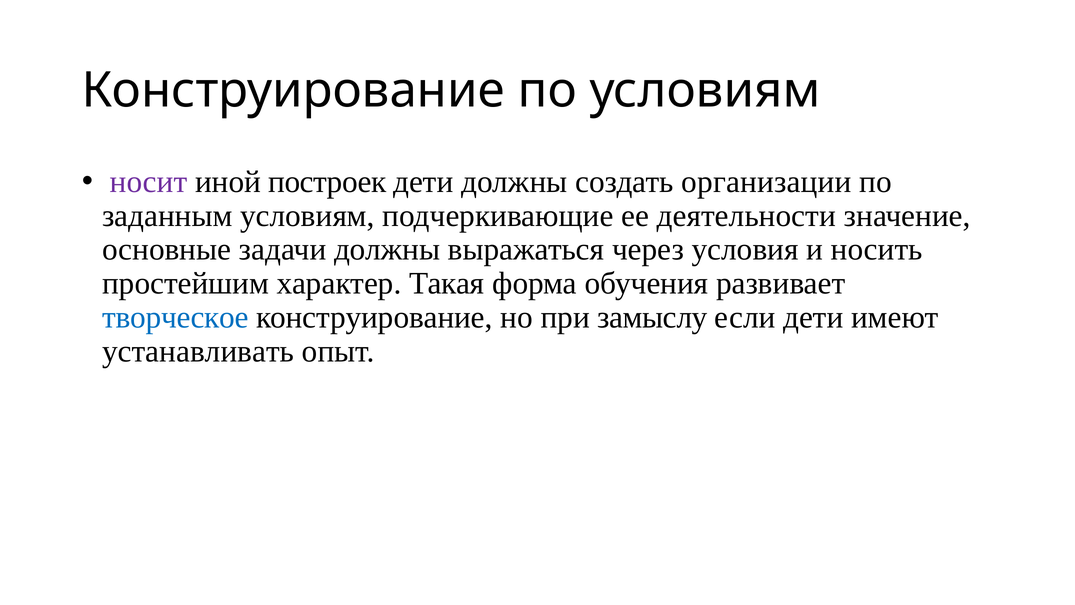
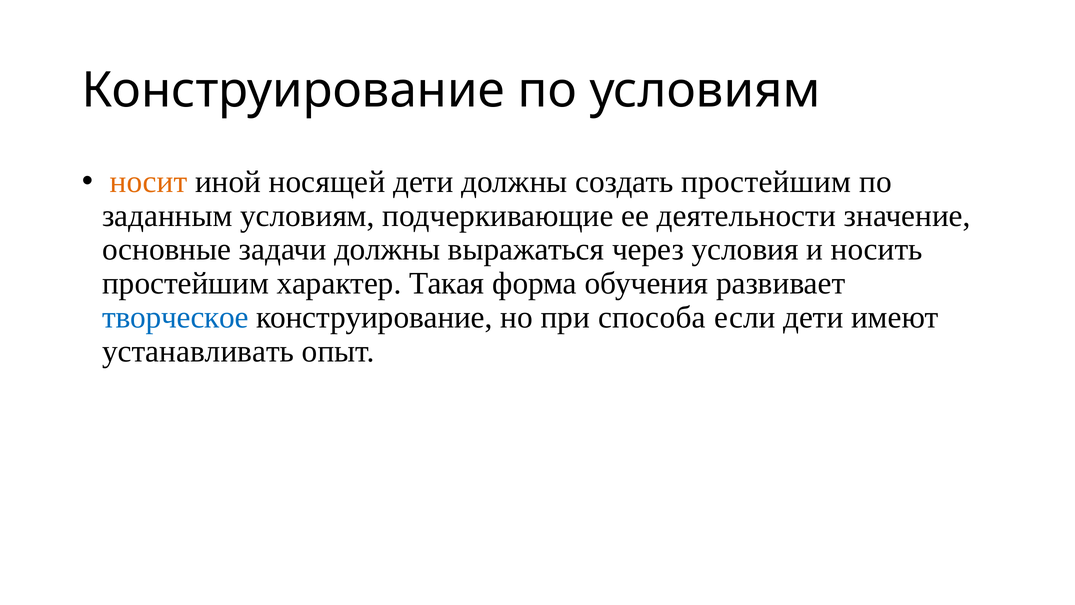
носит colour: purple -> orange (149, 182)
построек: построек -> носящей (327, 182)
создать организации: организации -> простейшим (766, 182)
замыслу: замыслу -> способа (652, 317)
